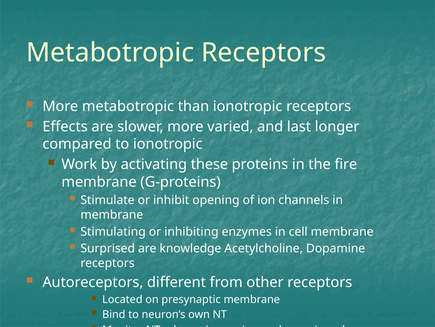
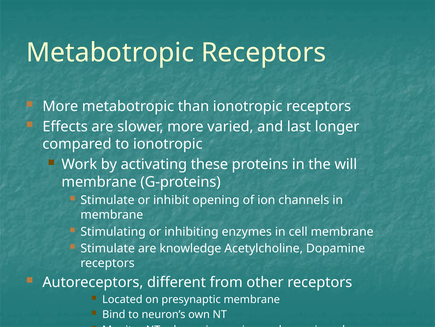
fire: fire -> will (346, 164)
Surprised: Surprised -> Stimulate (108, 248)
